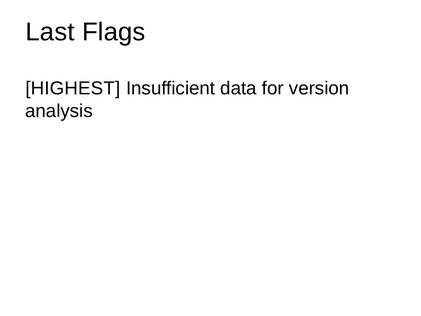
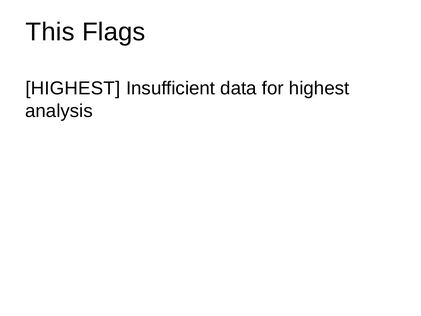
Last: Last -> This (50, 32)
for version: version -> highest (319, 88)
